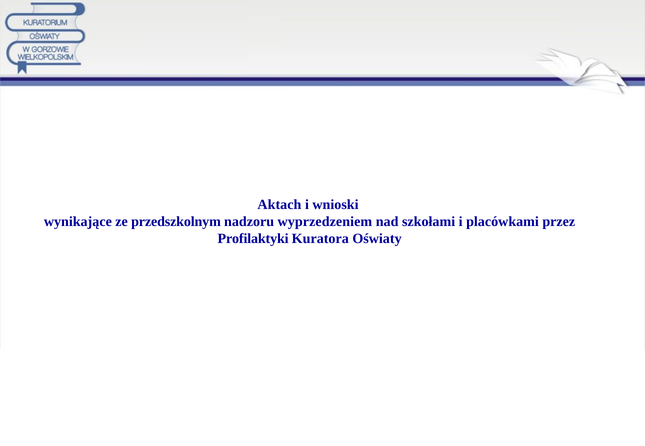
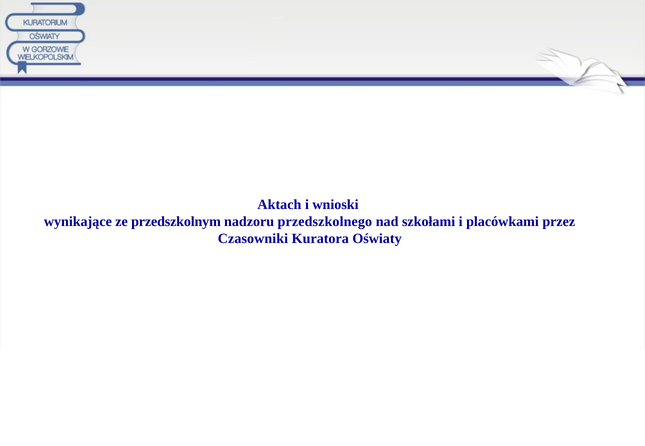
wyprzedzeniem: wyprzedzeniem -> przedszkolnego (325, 222)
Profilaktyki: Profilaktyki -> Czasowniki (253, 239)
